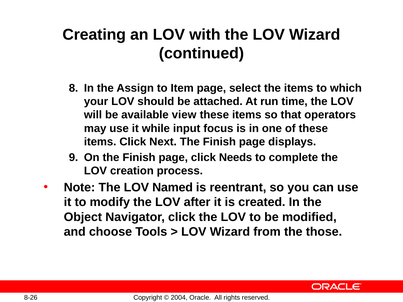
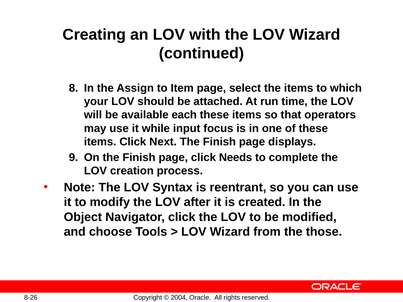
view: view -> each (184, 115)
Named: Named -> Syntax (173, 188)
